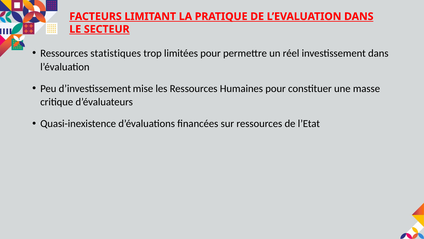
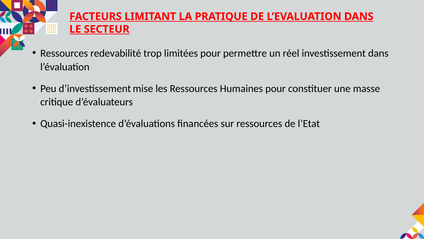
statistiques: statistiques -> redevabilité (116, 53)
